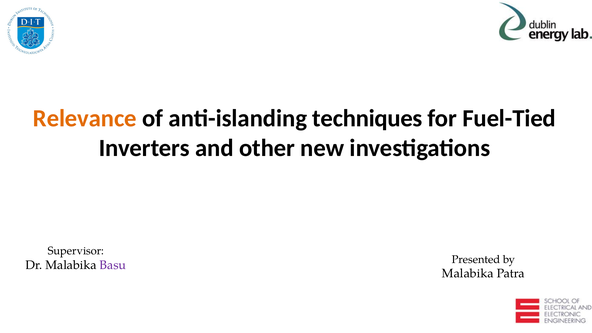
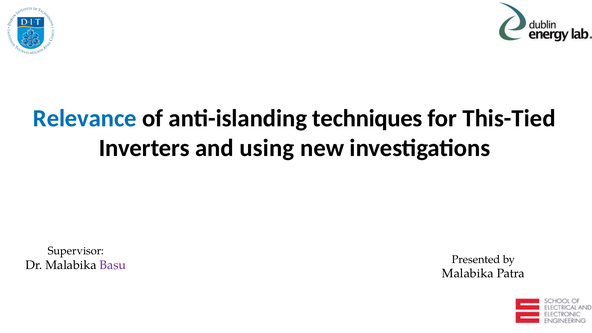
Relevance colour: orange -> blue (85, 118)
Fuel-Tied: Fuel-Tied -> This-Tied (509, 118)
other: other -> using (267, 148)
